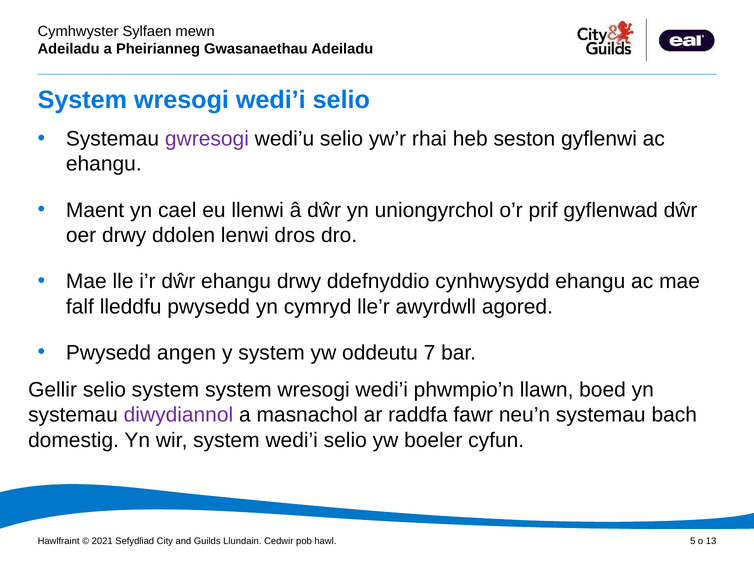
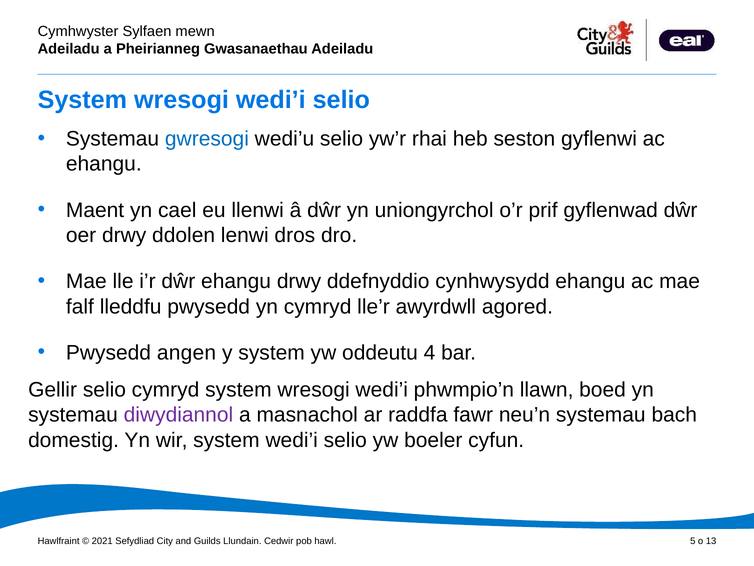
gwresogi colour: purple -> blue (207, 139)
7: 7 -> 4 (430, 352)
selio system: system -> cymryd (166, 390)
